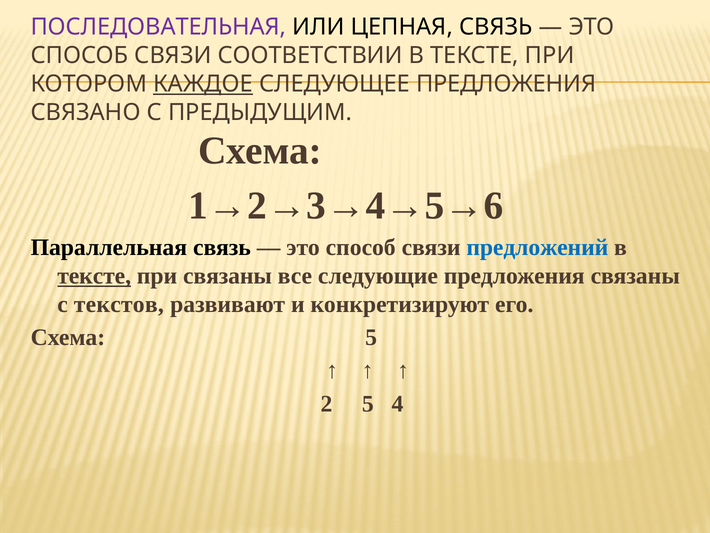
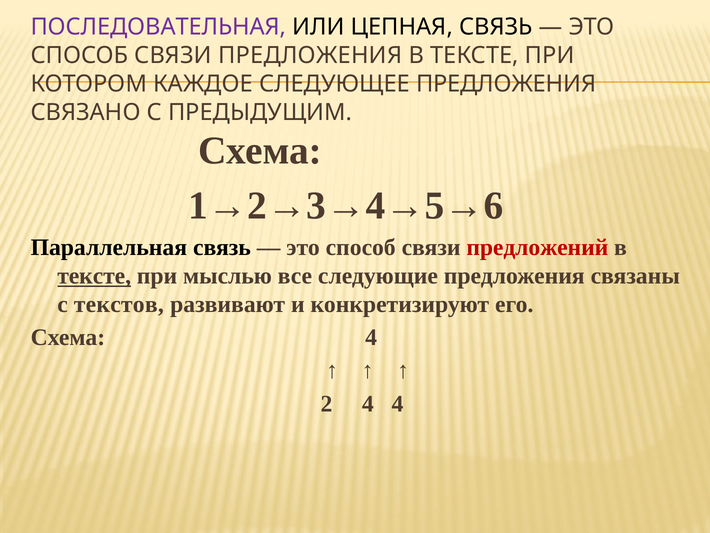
СВЯЗИ СООТВЕТСТВИИ: СООТВЕТСТВИИ -> ПРЕДЛОЖЕНИЯ (310, 55)
КАЖДОЕ underline: present -> none (203, 84)
предложений colour: blue -> red (537, 247)
при связаны: связаны -> мыслью (227, 276)
Схема 5: 5 -> 4 (371, 337)
2 5: 5 -> 4 (368, 403)
